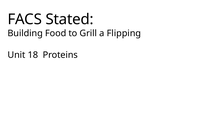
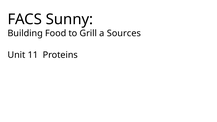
Stated: Stated -> Sunny (69, 19)
Flipping: Flipping -> Sources (124, 33)
18: 18 -> 11 (33, 55)
